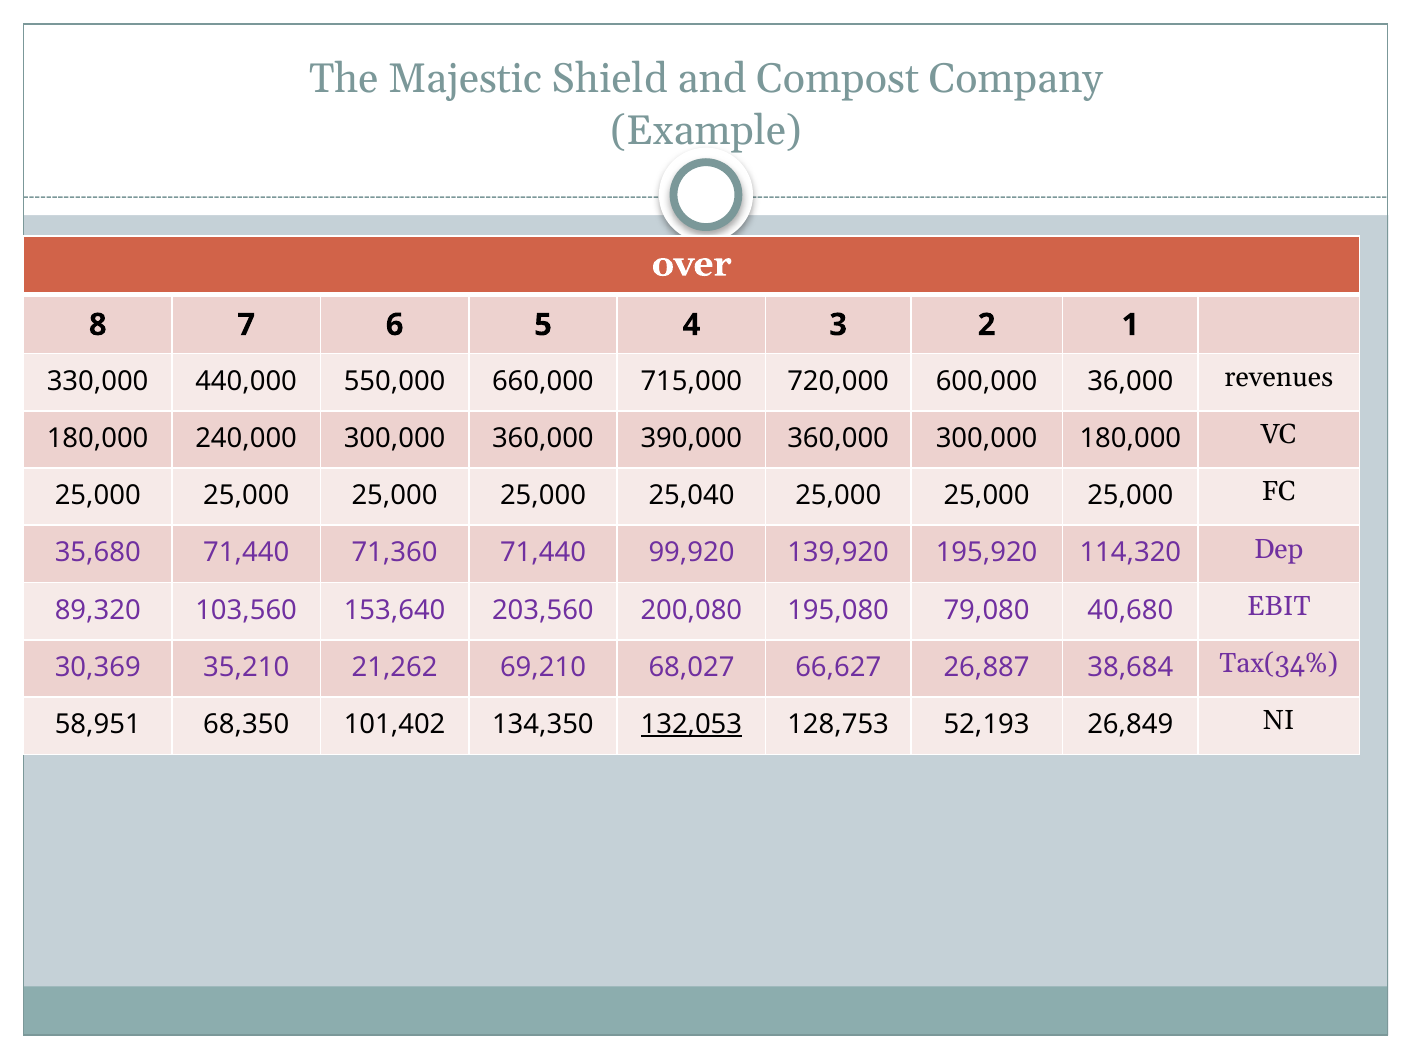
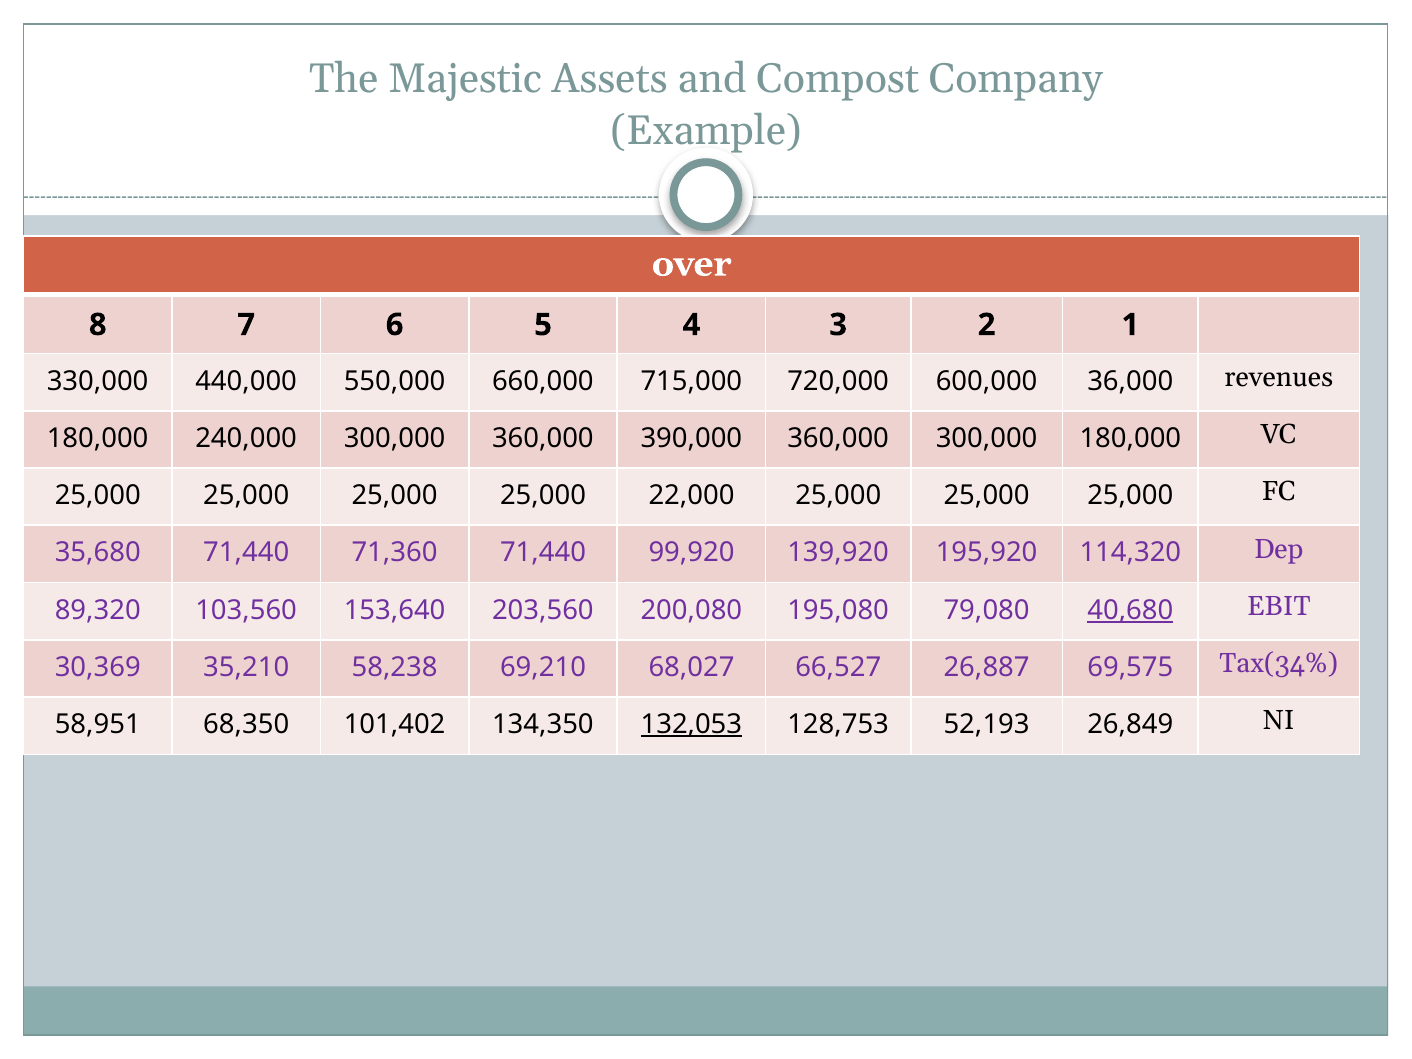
Shield: Shield -> Assets (610, 79)
25,040: 25,040 -> 22,000 (692, 495)
40,680 underline: none -> present (1130, 610)
21,262: 21,262 -> 58,238 (395, 667)
66,627: 66,627 -> 66,527 (838, 667)
38,684: 38,684 -> 69,575 (1130, 667)
